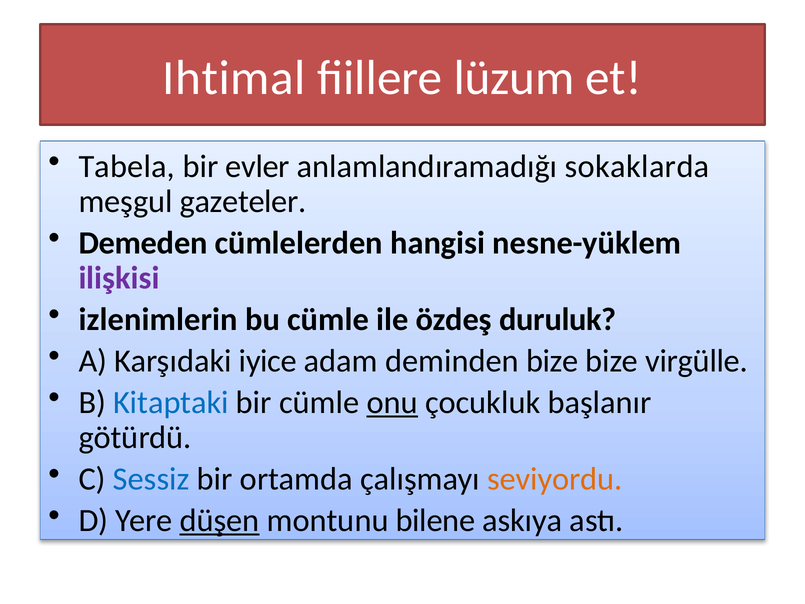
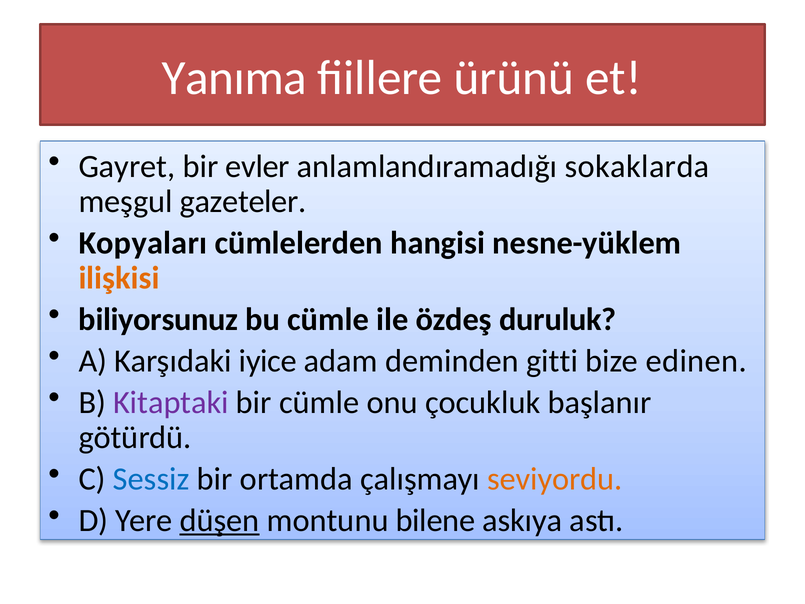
Ihtimal: Ihtimal -> Yanıma (234, 78)
lüzum: lüzum -> ürünü (514, 78)
Tabela: Tabela -> Gayret (127, 167)
Demeden: Demeden -> Kopyaları (143, 243)
ilişkisi colour: purple -> orange (119, 278)
izlenimlerin: izlenimlerin -> biliyorsunuz (158, 320)
deminden bize: bize -> gitti (552, 361)
virgülle: virgülle -> edinen (696, 361)
Kitaptaki colour: blue -> purple (171, 402)
onu underline: present -> none (392, 402)
